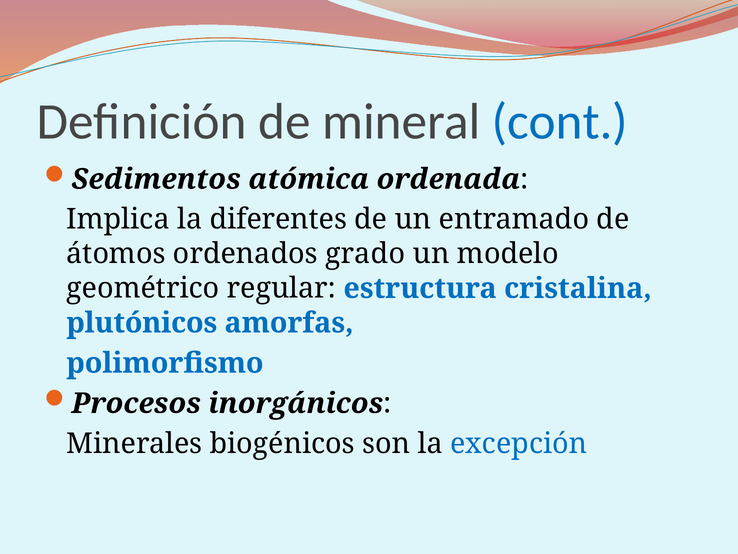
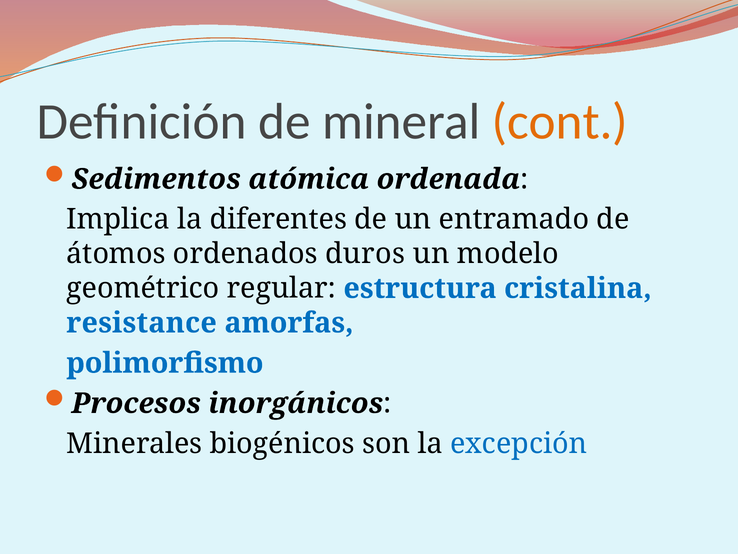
cont colour: blue -> orange (560, 122)
grado: grado -> duros (365, 254)
plutónicos: plutónicos -> resistance (142, 323)
